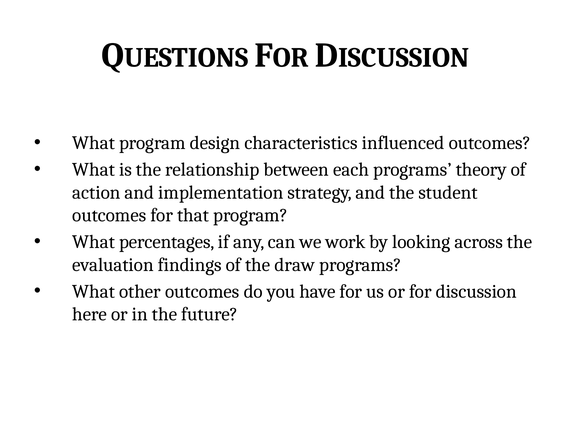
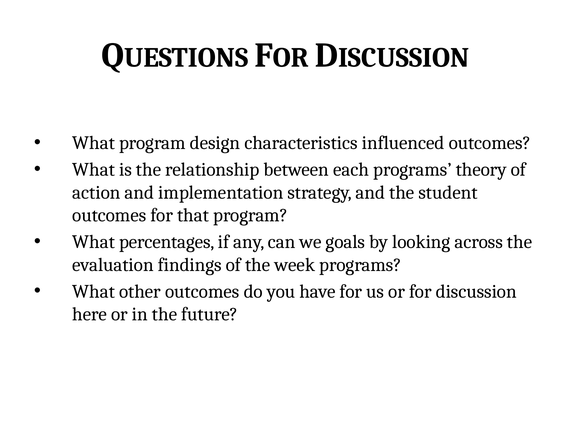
work: work -> goals (345, 242)
draw: draw -> week (295, 265)
